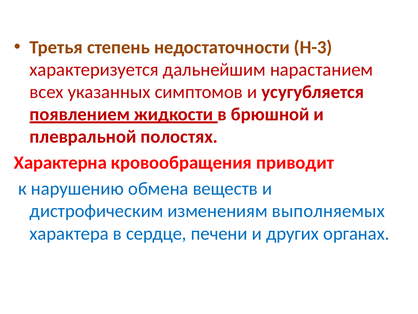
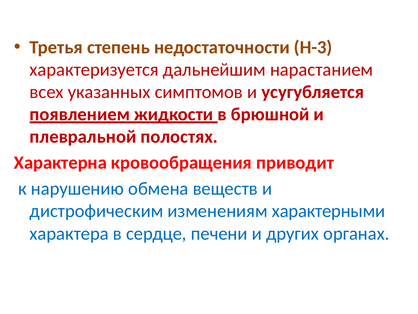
выполняемых: выполняемых -> характерными (329, 211)
